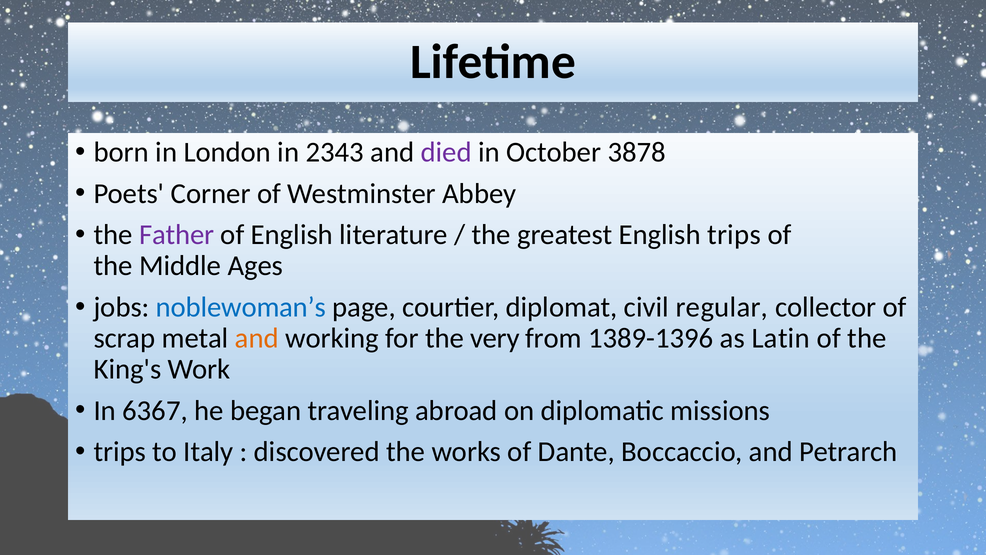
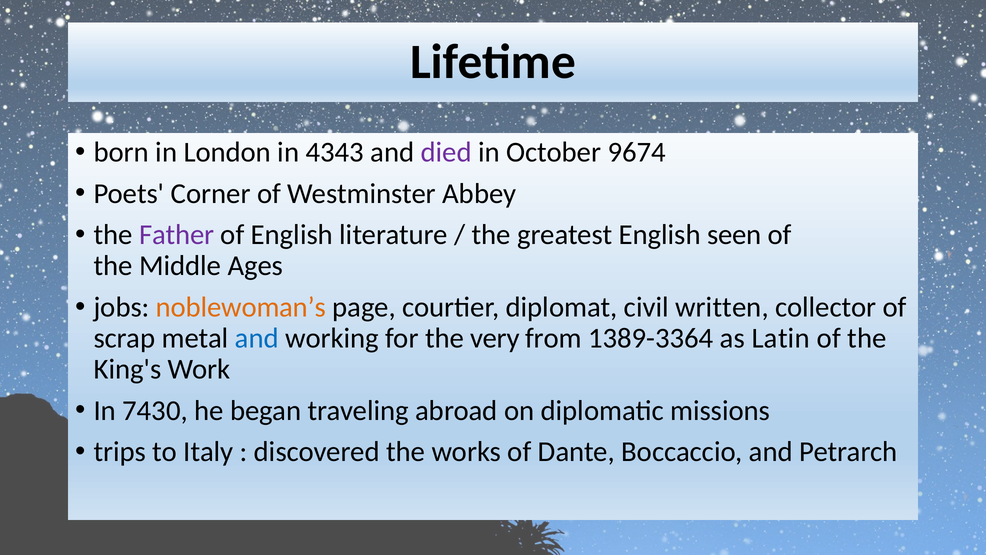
2343: 2343 -> 4343 (335, 152)
3878: 3878 -> 9674 (637, 152)
English trips: trips -> seen (734, 235)
noblewoman’s colour: blue -> orange (241, 307)
regular: regular -> written (722, 307)
and colour: orange -> blue (257, 338)
1389-1396: 1389-1396 -> 1389-3364 (651, 338)
6367: 6367 -> 7430 (155, 410)
